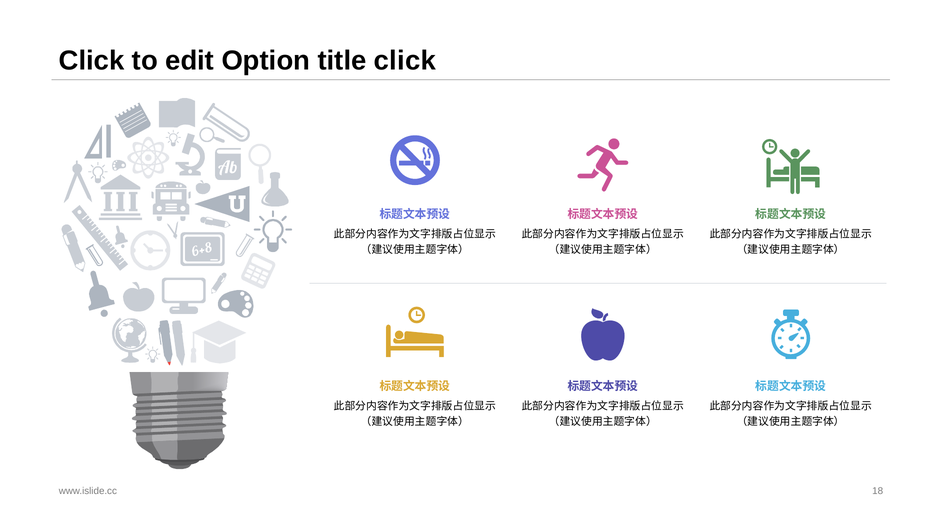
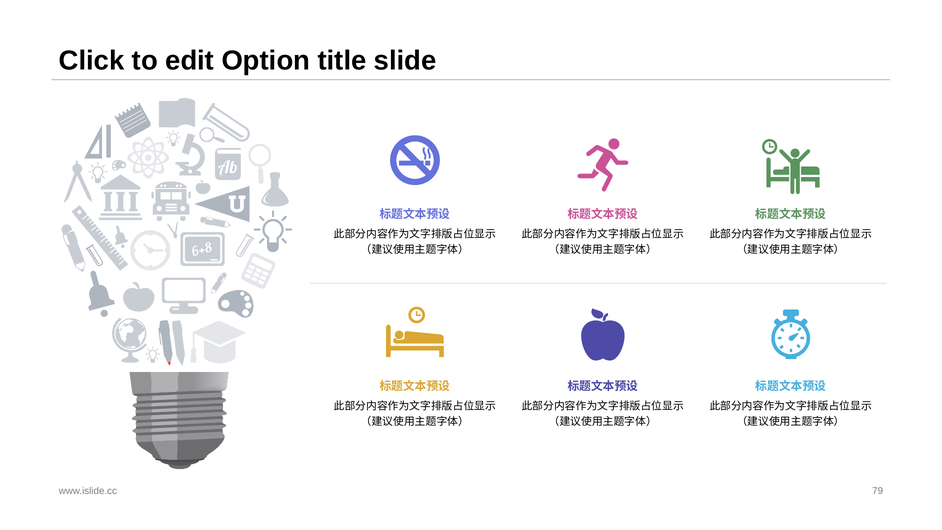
title click: click -> slide (405, 61)
18: 18 -> 79 (878, 491)
